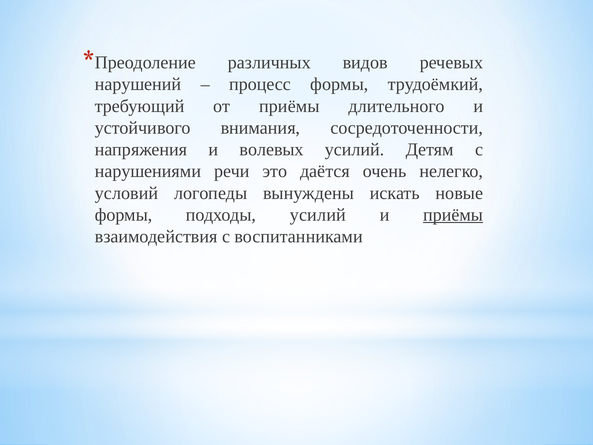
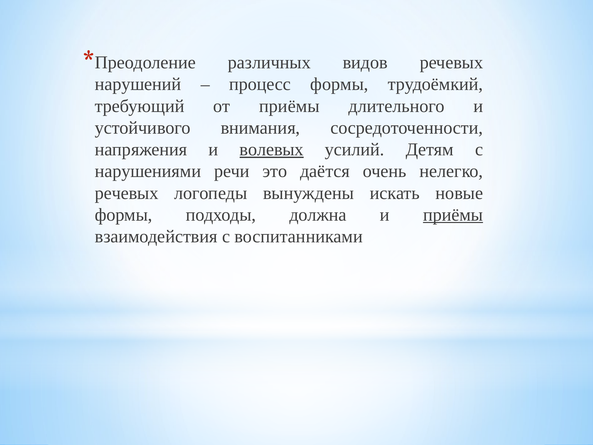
волевых underline: none -> present (272, 149)
условий: условий -> речевых (127, 193)
подходы усилий: усилий -> должна (318, 215)
